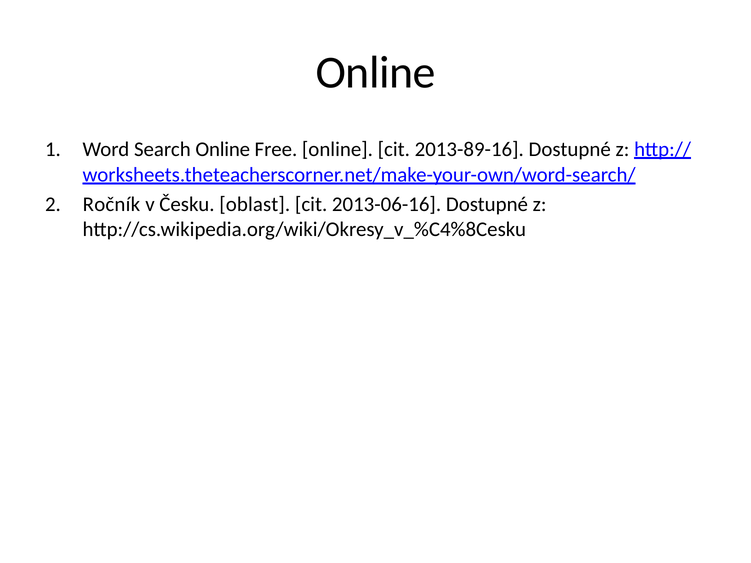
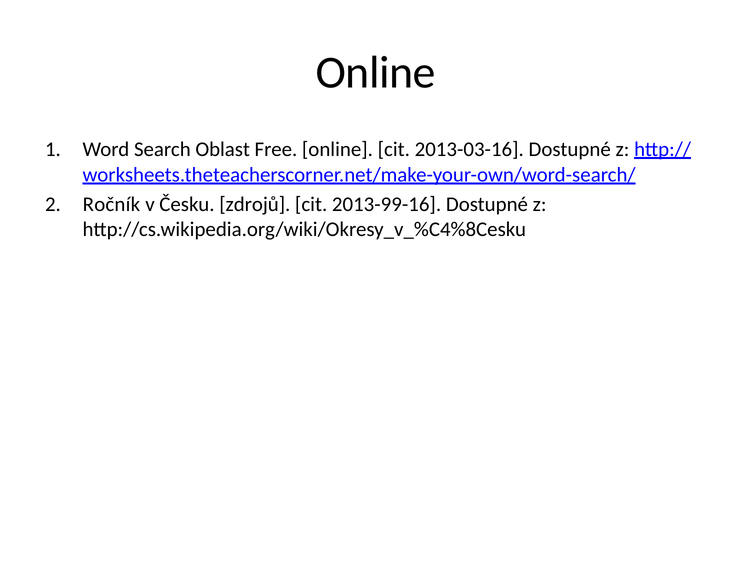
Search Online: Online -> Oblast (223, 149)
2013-89-16: 2013-89-16 -> 2013-03-16 (469, 149)
oblast: oblast -> zdrojů (255, 204)
2013-06-16: 2013-06-16 -> 2013-99-16 (387, 204)
